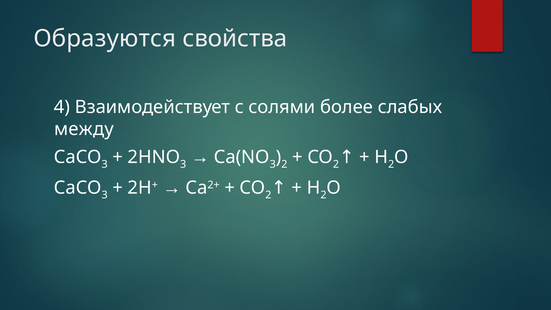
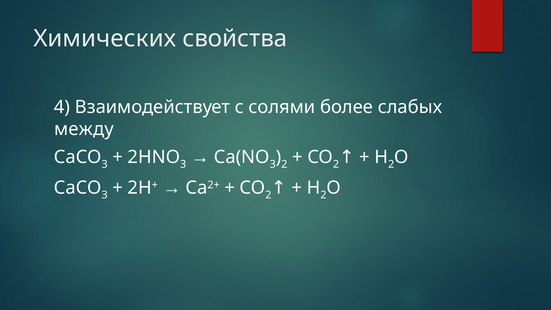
Образуются: Образуются -> Химических (105, 39)
